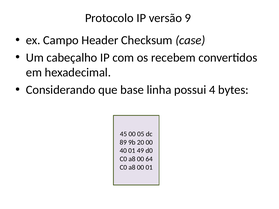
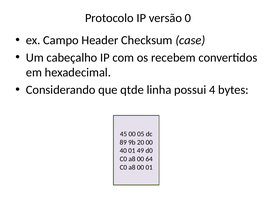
9: 9 -> 0 (188, 18)
base: base -> qtde (132, 90)
